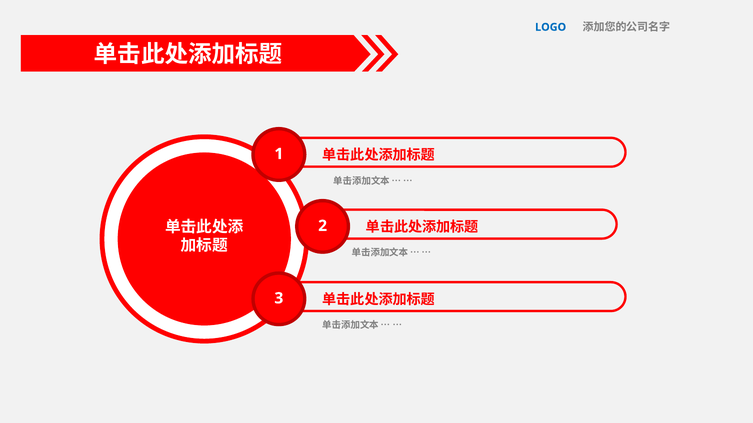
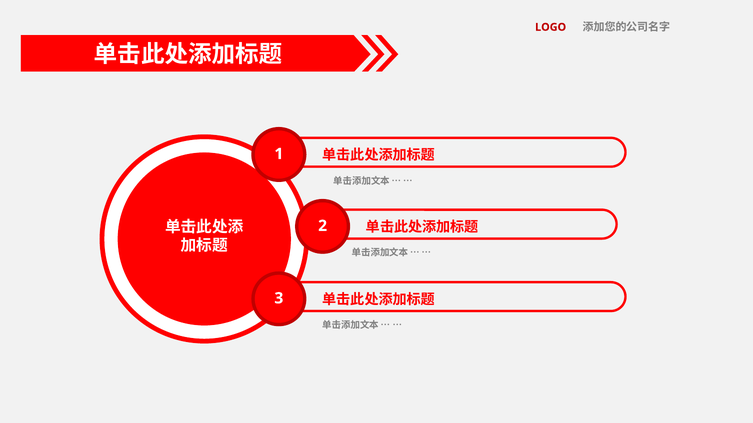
LOGO colour: blue -> red (551, 27)
